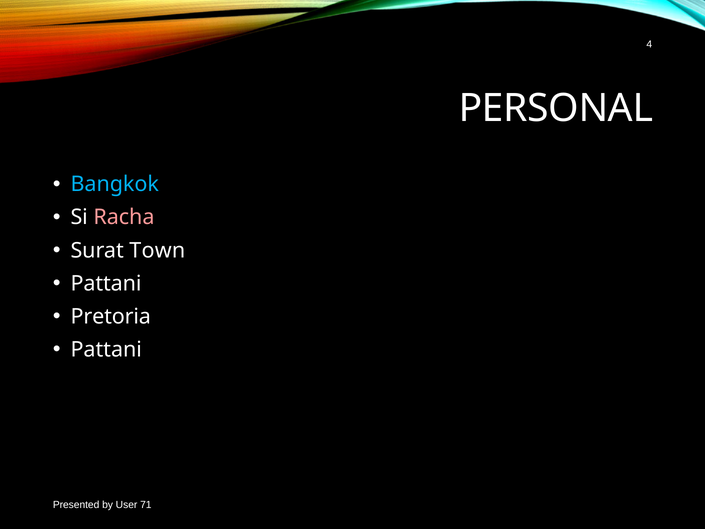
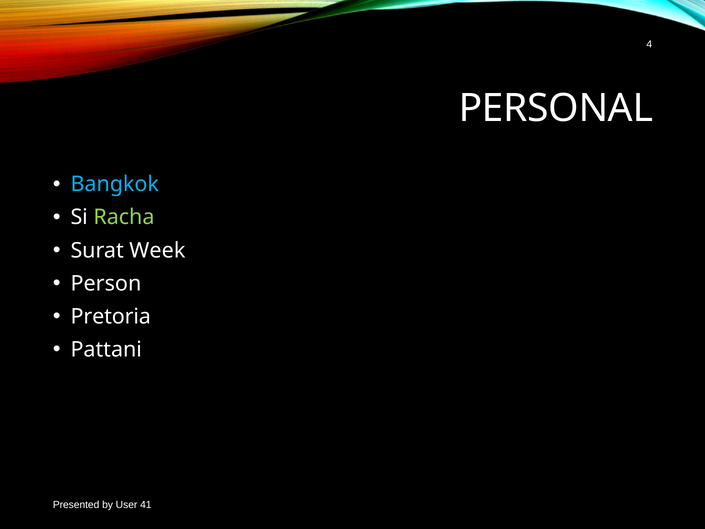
Racha colour: pink -> light green (124, 217)
Town: Town -> Week (157, 250)
Pattani: Pattani -> Person (106, 283)
71: 71 -> 41 (146, 505)
